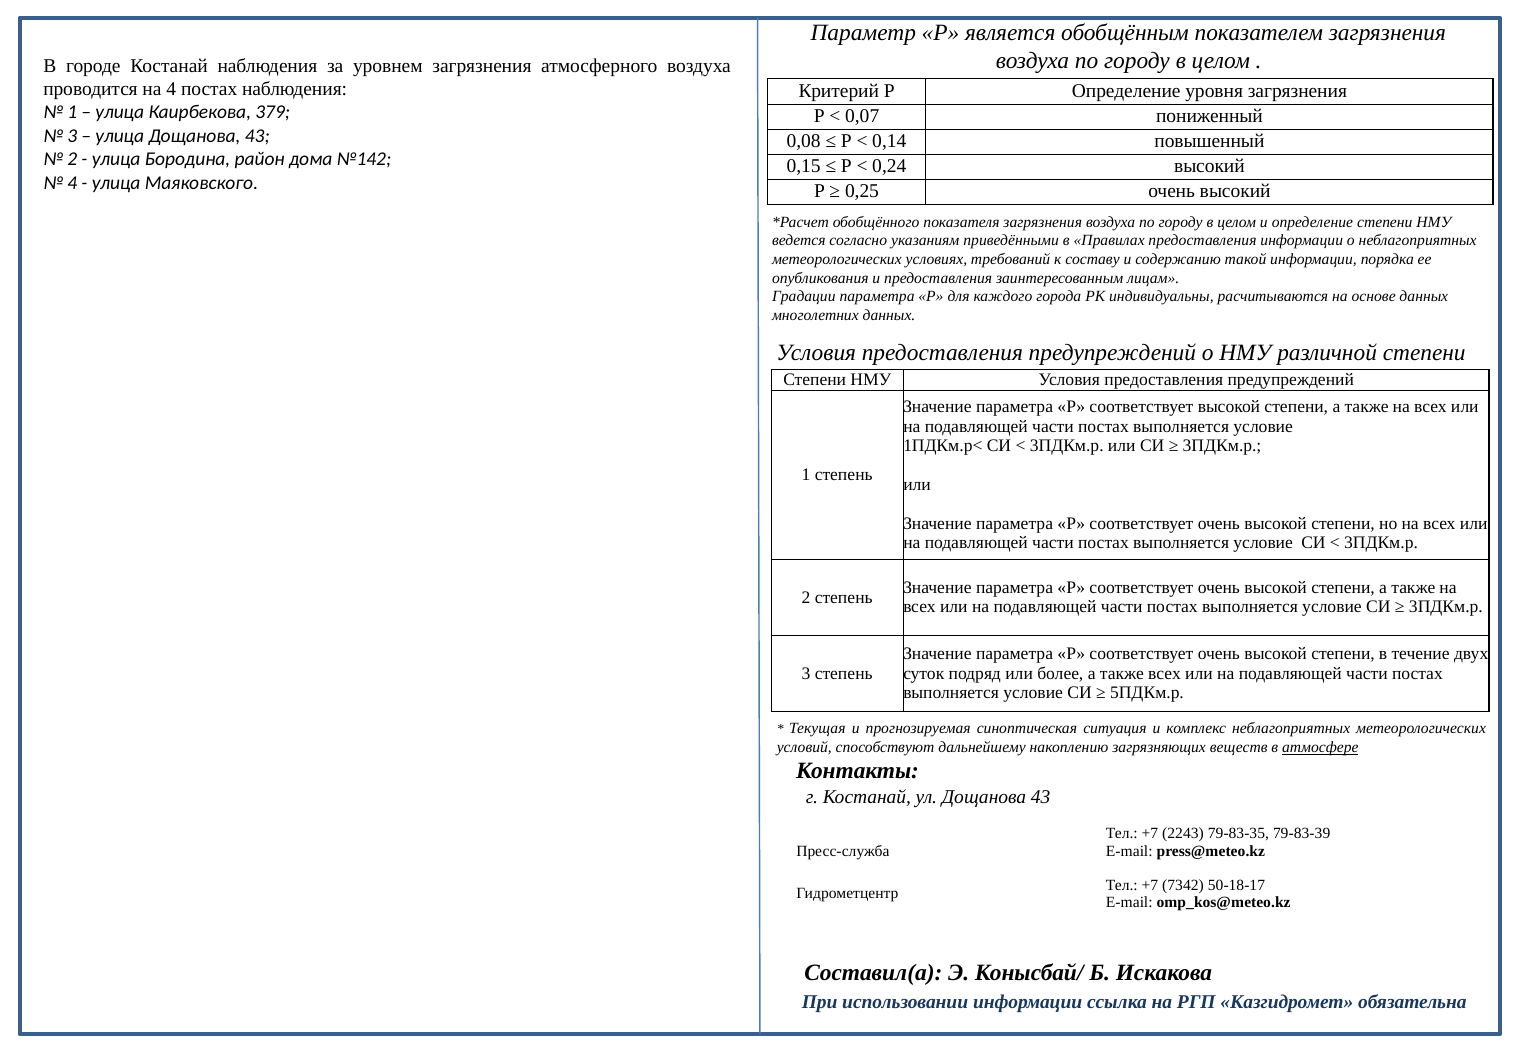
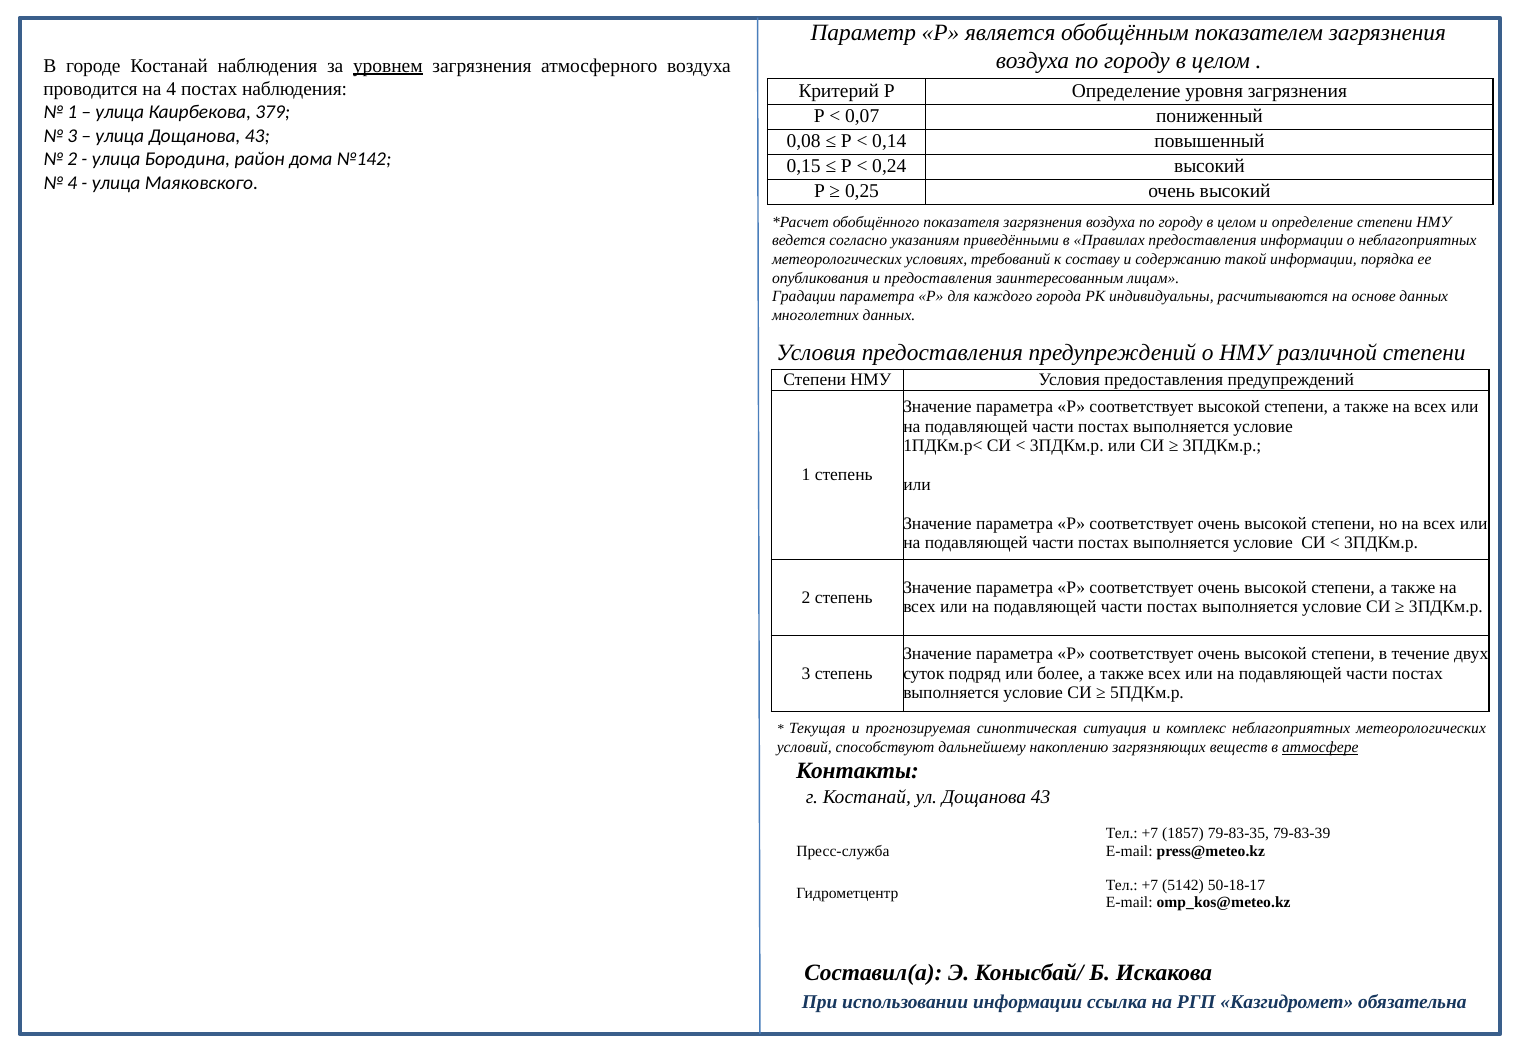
уровнем underline: none -> present (388, 66)
2243: 2243 -> 1857 (1183, 834)
7342: 7342 -> 5142 (1183, 885)
